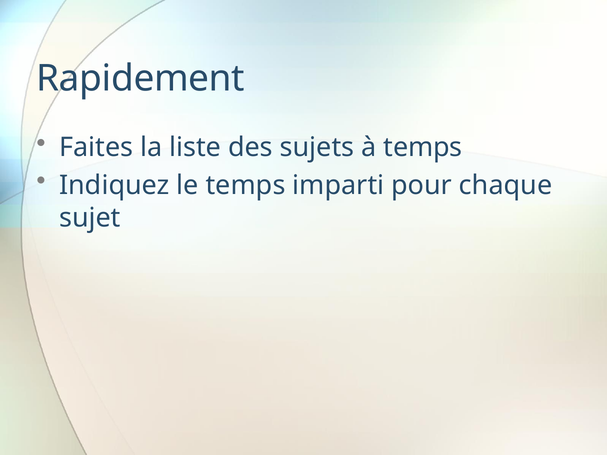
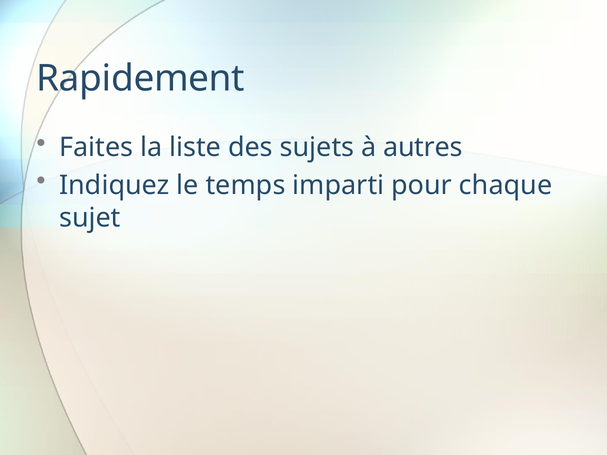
à temps: temps -> autres (423, 148)
